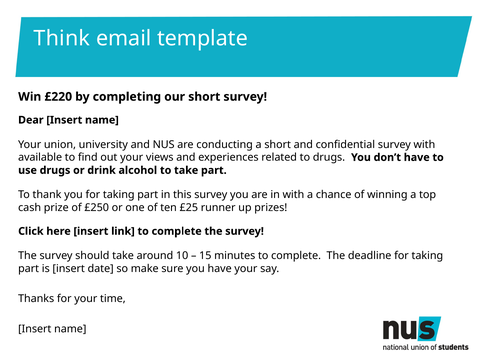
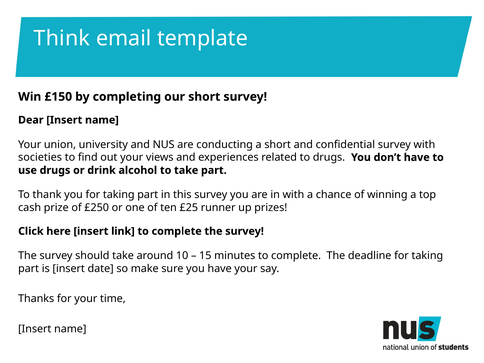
£220: £220 -> £150 (58, 97)
available: available -> societies (40, 157)
